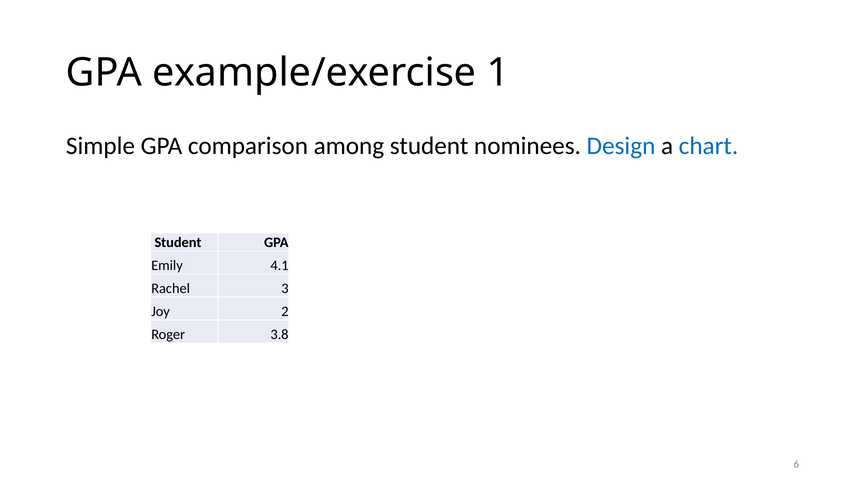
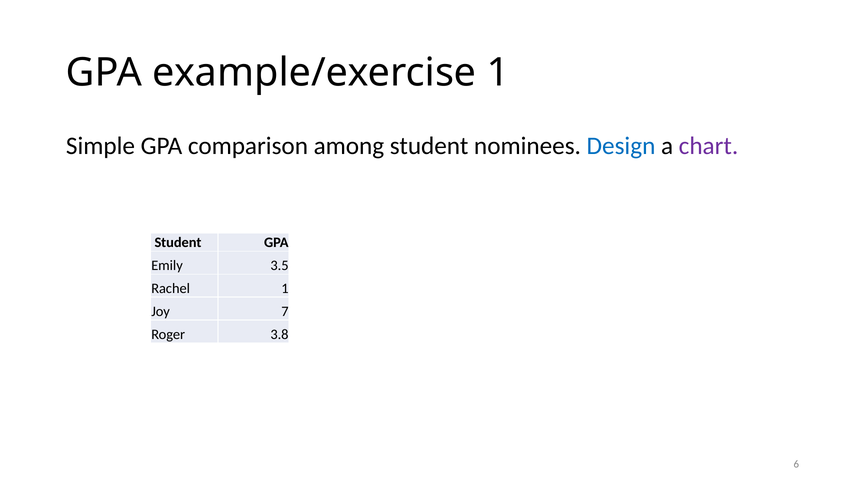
chart colour: blue -> purple (708, 146)
4.1: 4.1 -> 3.5 (279, 266)
Rachel 3: 3 -> 1 (285, 289)
2: 2 -> 7 (285, 312)
